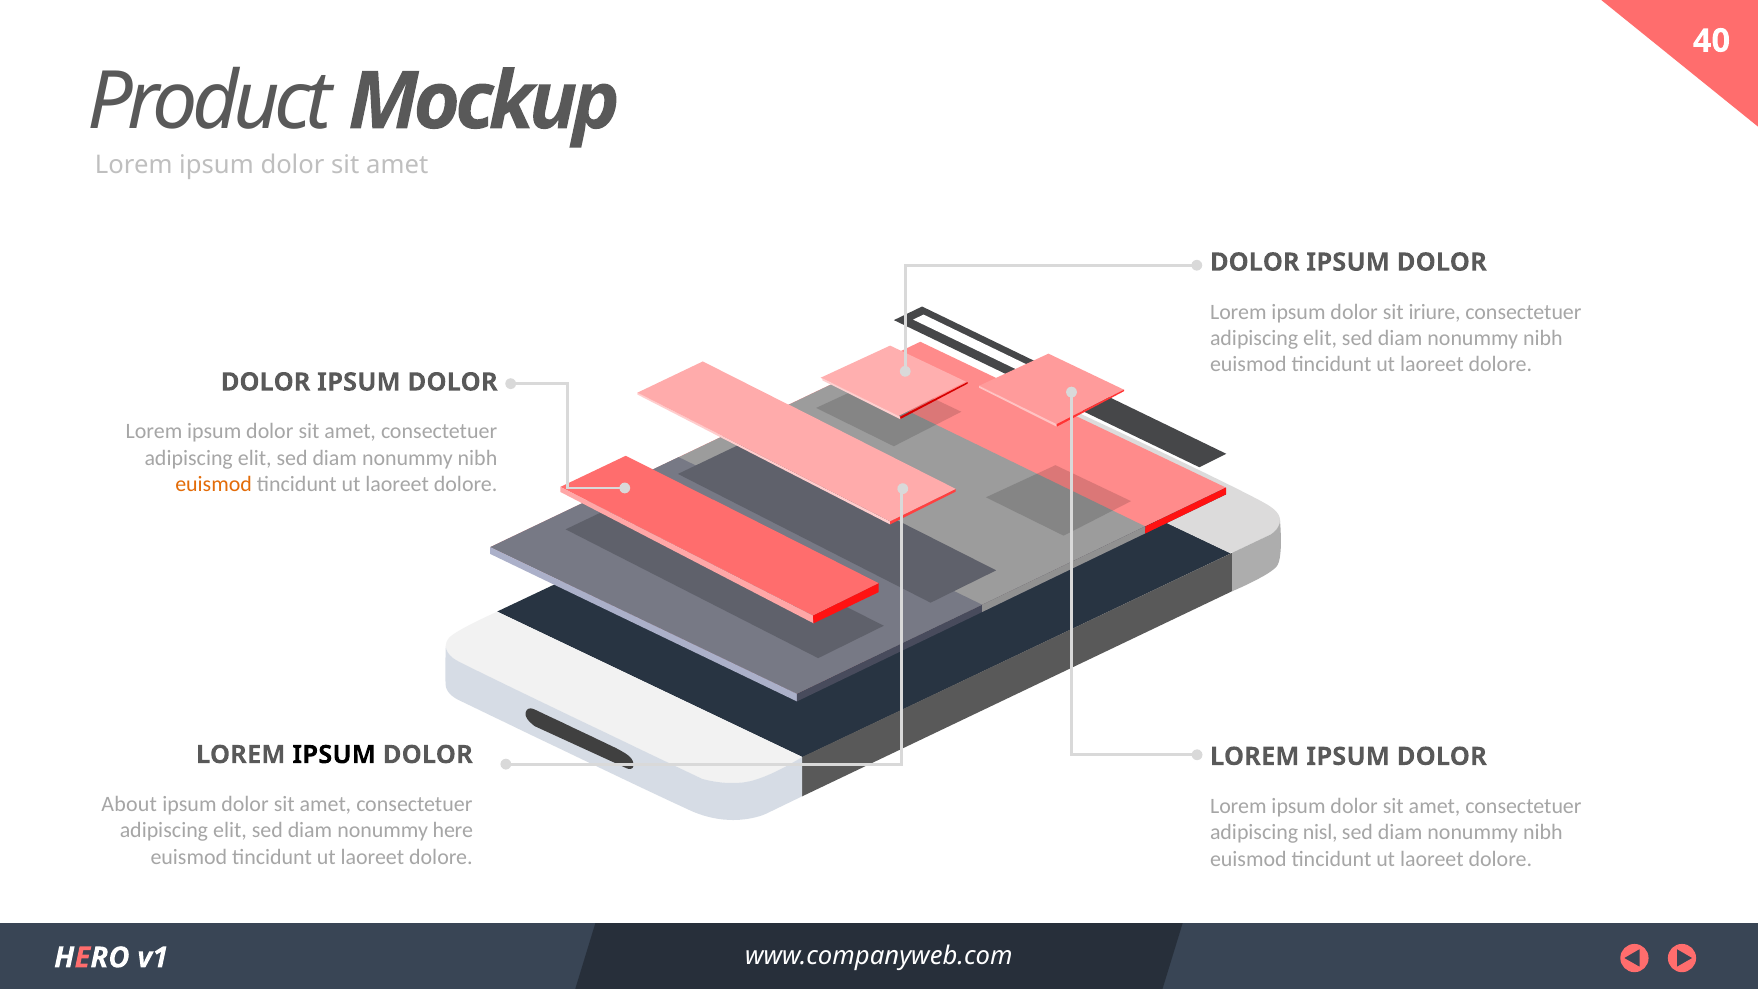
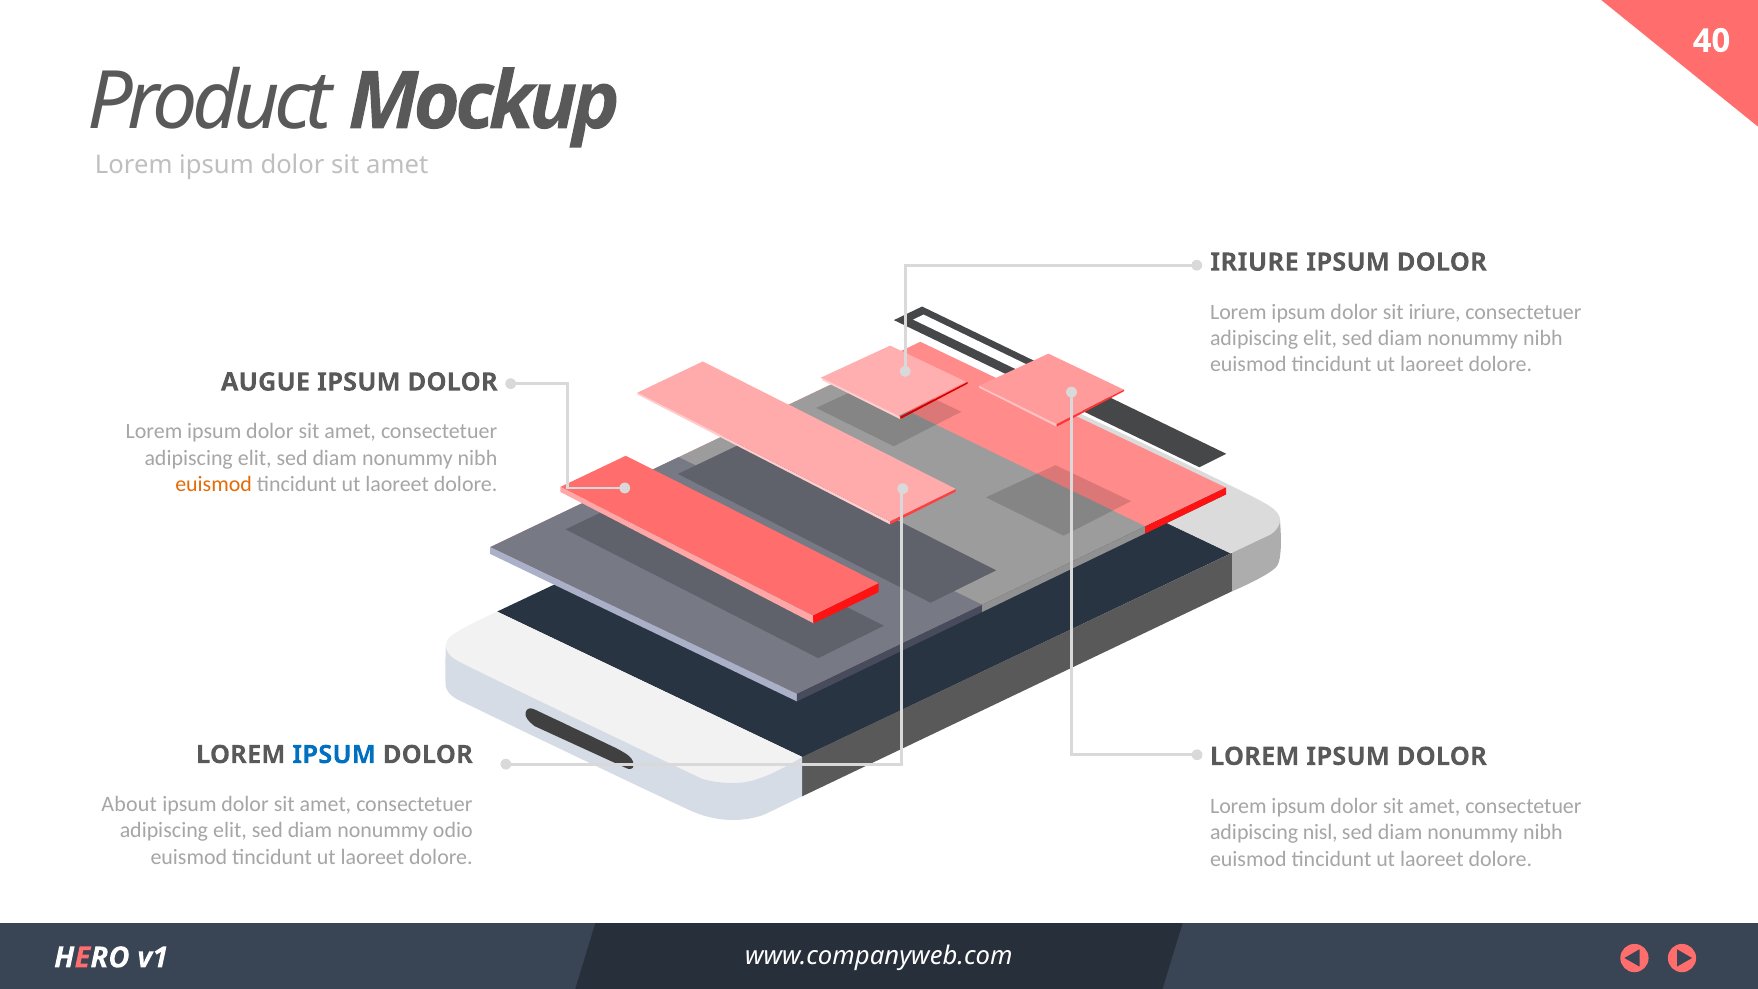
DOLOR: DOLOR -> IRIURE (1255, 262)
DOLOR: DOLOR -> AUGUE (266, 382)
IPSUM colour: black -> blue (334, 755)
here: here -> odio (453, 831)
